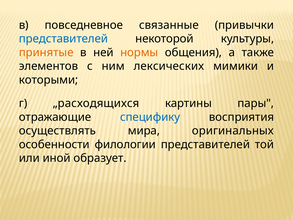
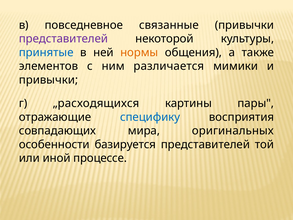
представителей colour: blue -> purple (63, 39)
принятые colour: orange -> blue (46, 52)
лексических: лексических -> различается (169, 66)
которыми: которыми -> привычки (48, 80)
осуществлять: осуществлять -> совпадающих (57, 131)
филологии: филологии -> базируется (125, 144)
образует: образует -> процессе (100, 158)
